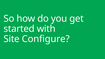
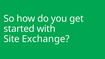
Configure: Configure -> Exchange (46, 39)
